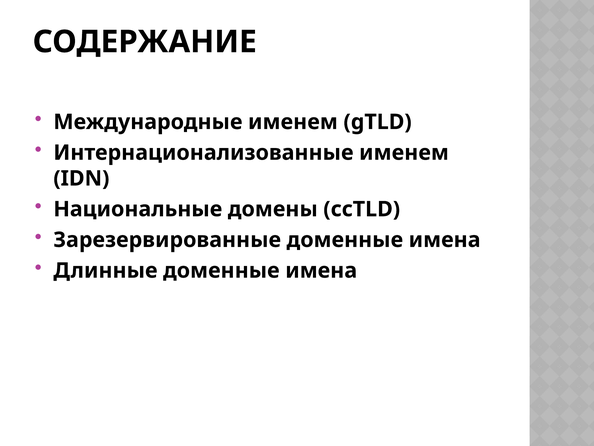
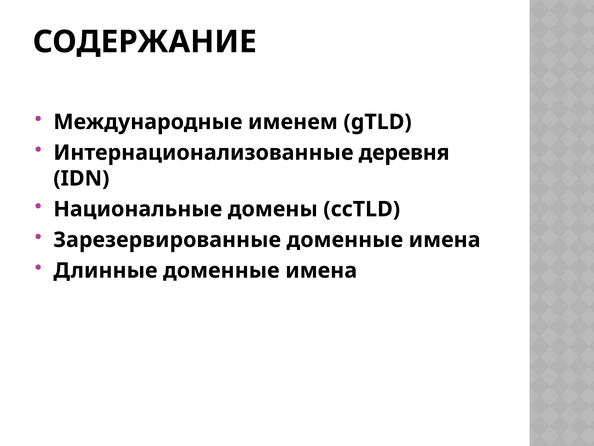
Интернационализованные именем: именем -> деревня (404, 153)
